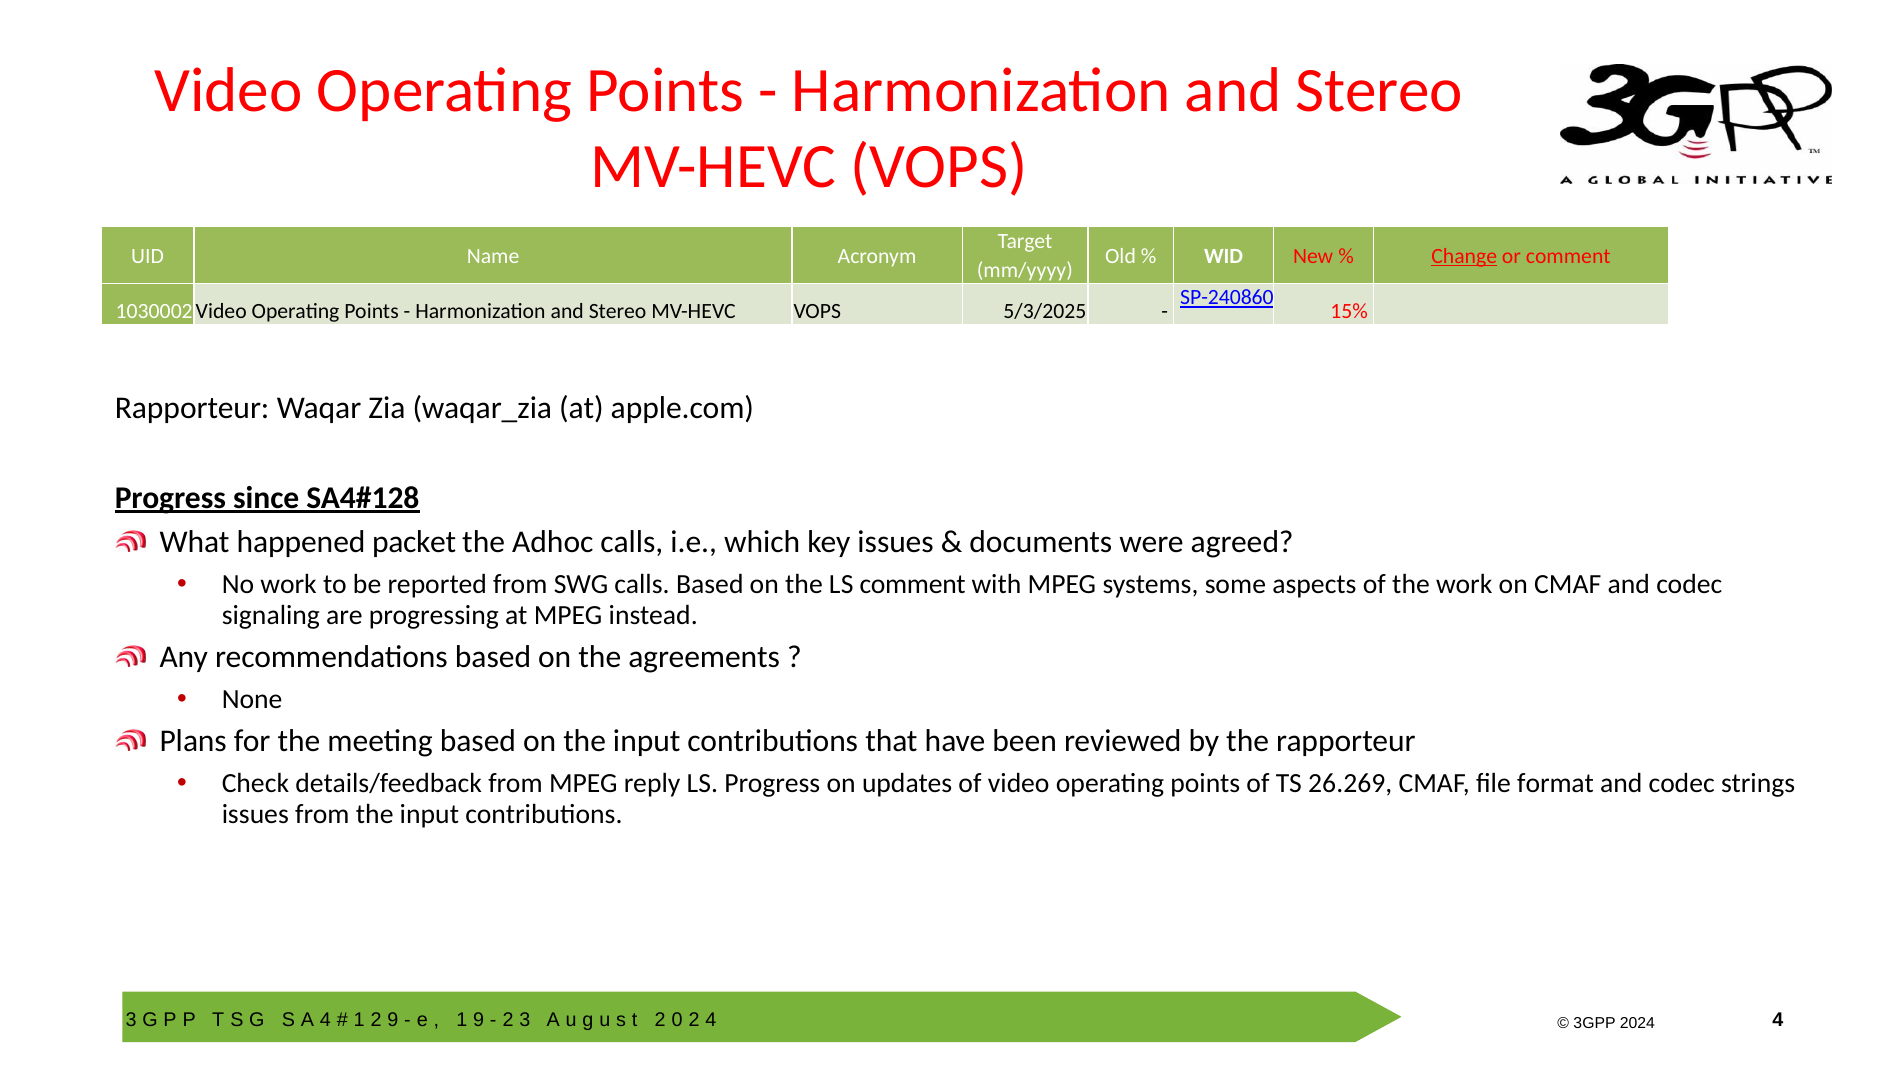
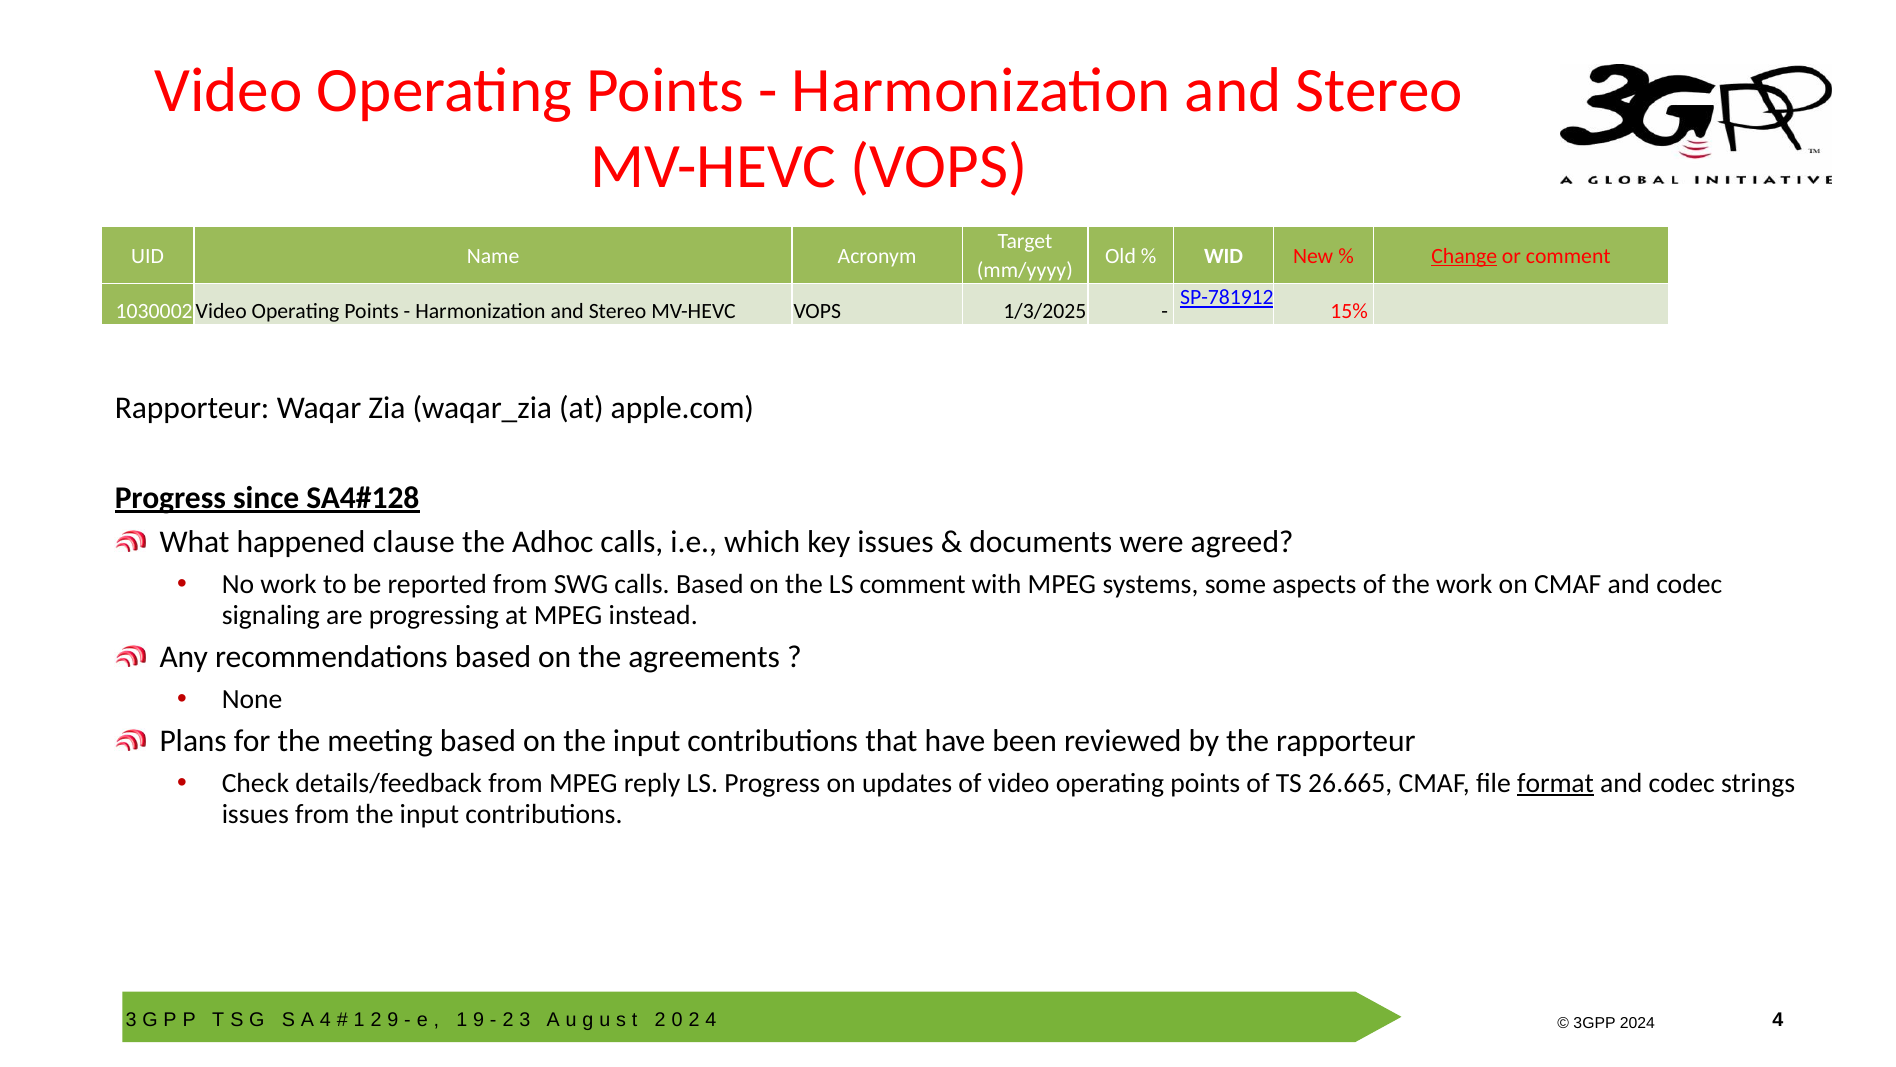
SP-240860: SP-240860 -> SP-781912 (1227, 297)
5/3/2025: 5/3/2025 -> 1/3/2025 (1045, 312)
packet: packet -> clause (414, 542)
26.269: 26.269 -> 26.665 (1350, 783)
format underline: none -> present (1556, 783)
